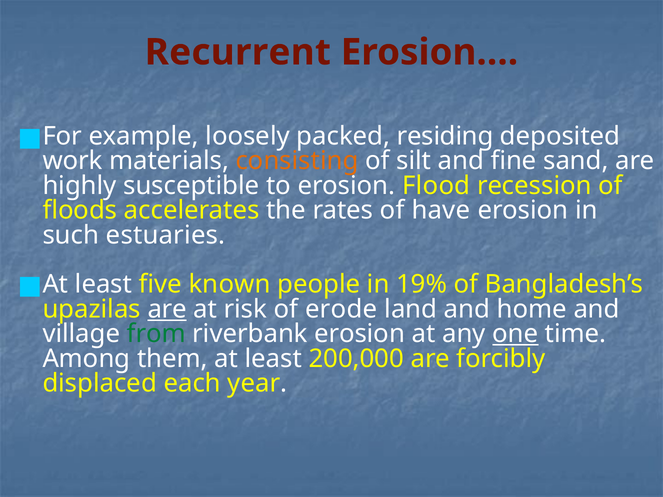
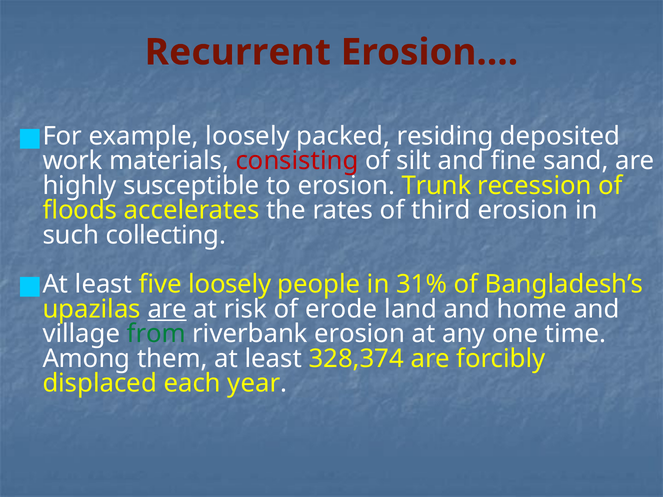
consisting colour: orange -> red (297, 161)
Flood: Flood -> Trunk (437, 186)
have: have -> third (441, 210)
estuaries: estuaries -> collecting (166, 235)
five known: known -> loosely (230, 284)
19%: 19% -> 31% (422, 284)
one underline: present -> none (515, 334)
200,000: 200,000 -> 328,374 (356, 359)
